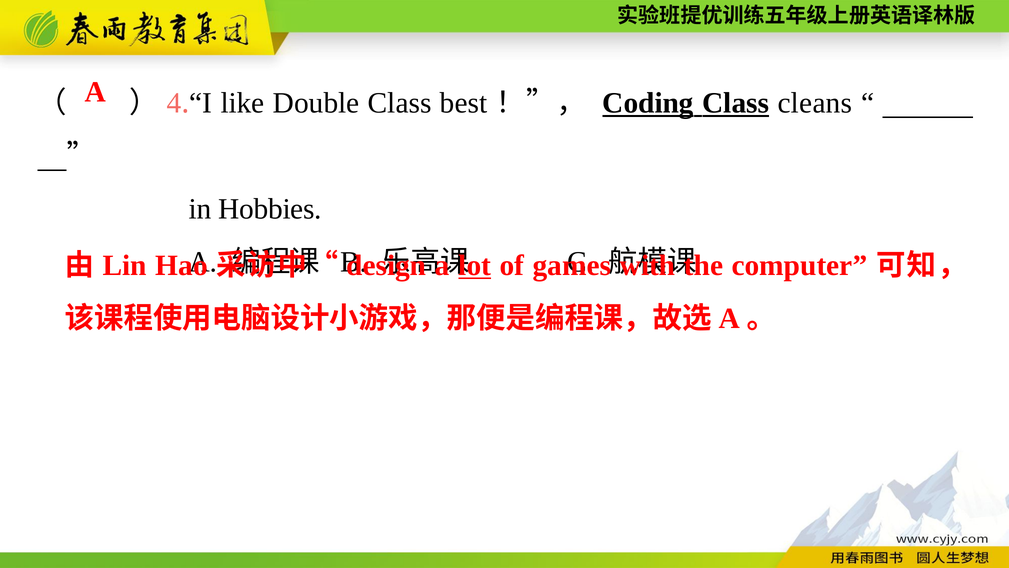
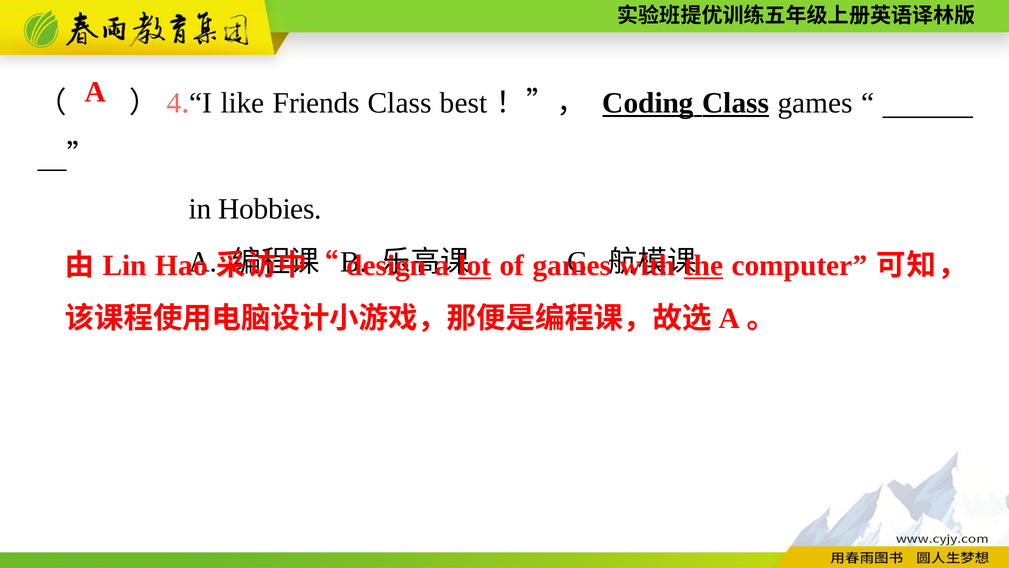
Double: Double -> Friends (316, 103)
Class cleans: cleans -> games (815, 103)
the underline: none -> present (704, 265)
